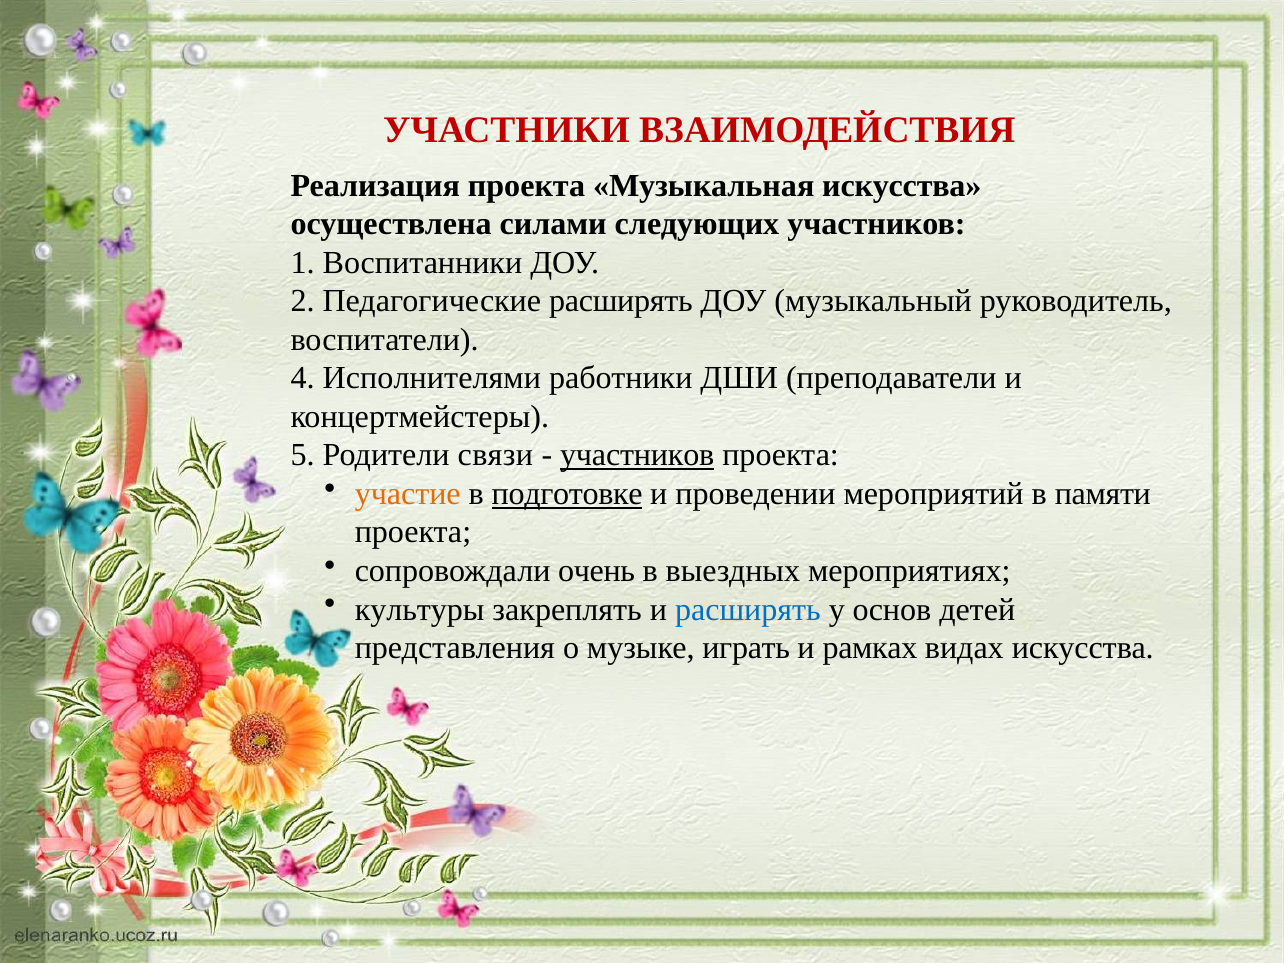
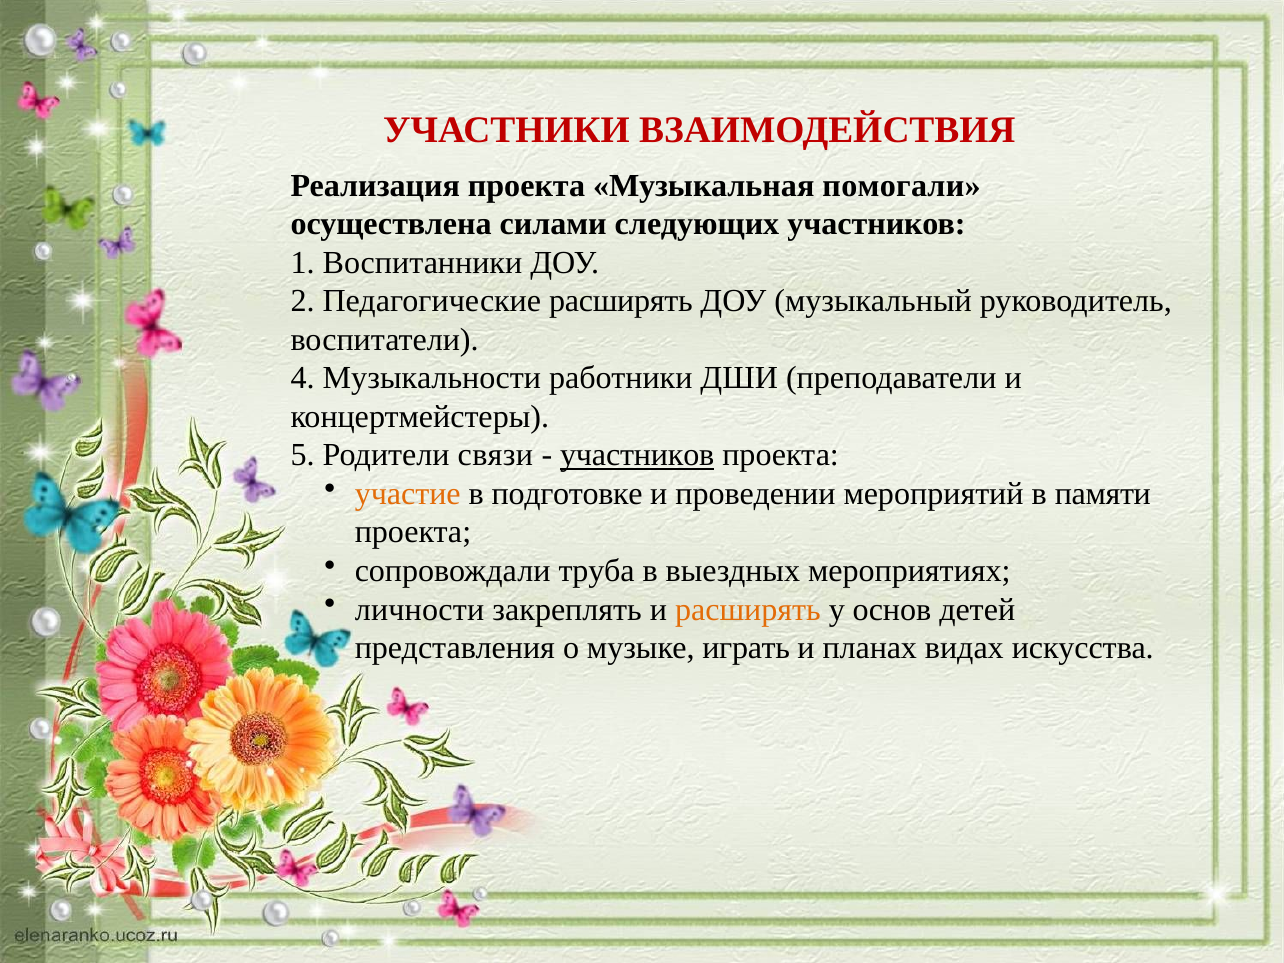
Музыкальная искусства: искусства -> помогали (902, 186)
Исполнителями: Исполнителями -> Музыкальности (432, 378)
подготовке underline: present -> none (567, 494)
очень: очень -> труба (597, 571)
культуры: культуры -> личности (420, 609)
расширять colour: blue -> orange (748, 609)
рамках: рамках -> планах (870, 648)
